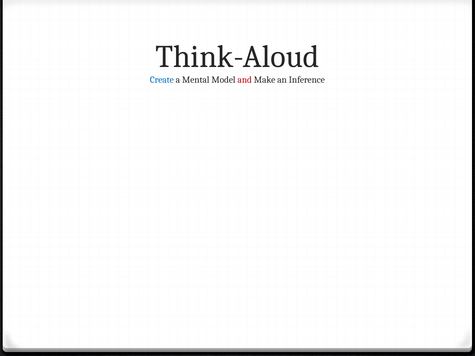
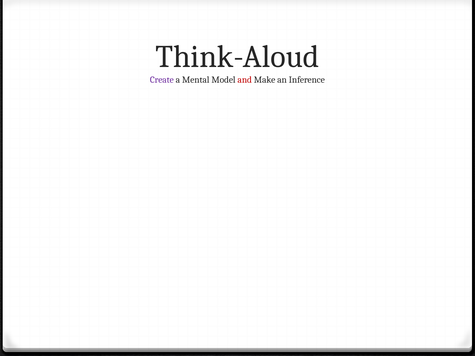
Create colour: blue -> purple (162, 80)
